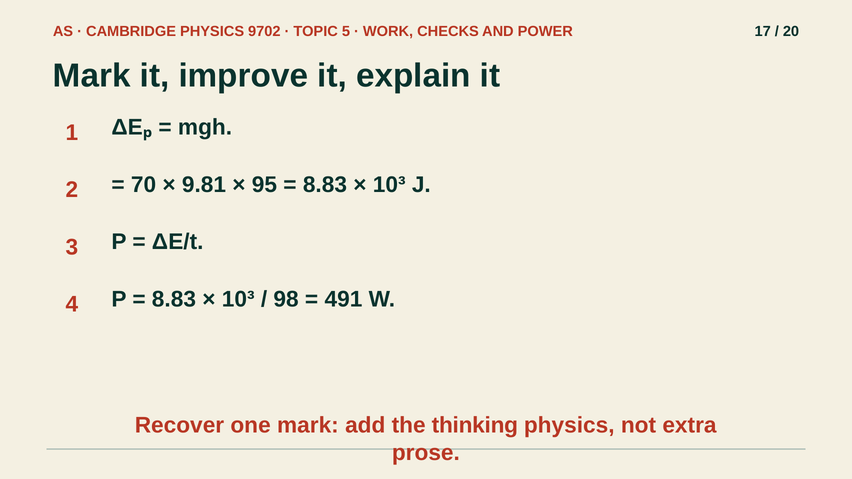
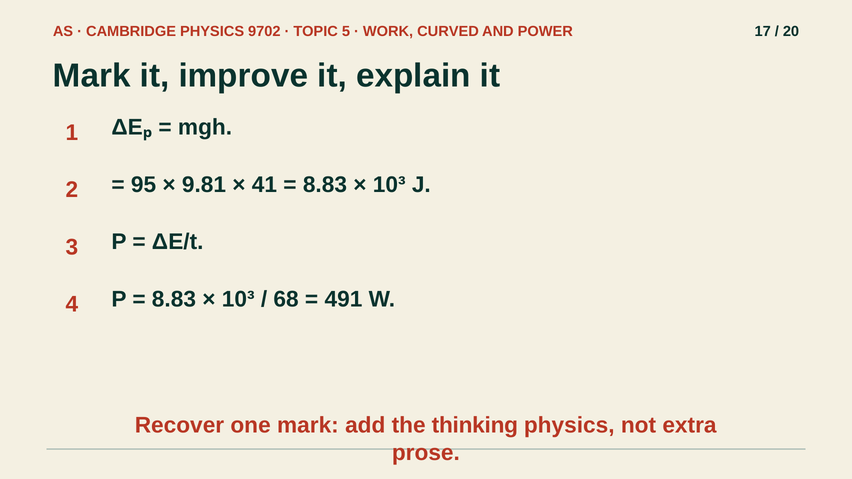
CHECKS: CHECKS -> CURVED (448, 32)
70: 70 -> 95 (143, 185)
95: 95 -> 41 (264, 185)
98: 98 -> 68 (286, 299)
